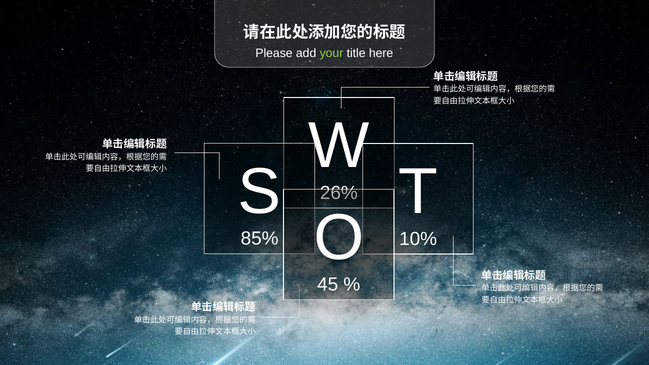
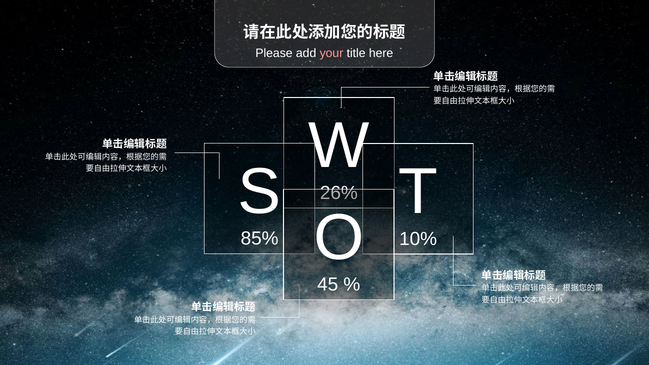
your colour: light green -> pink (331, 53)
